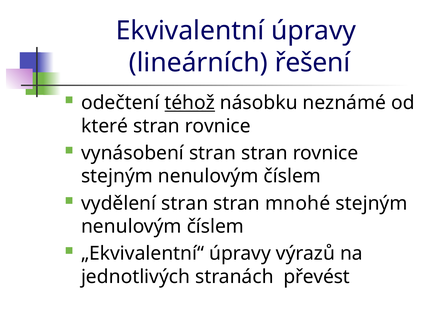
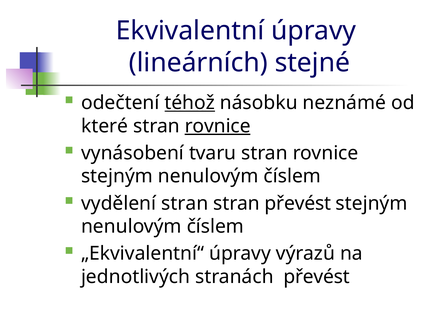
řešení: řešení -> stejné (312, 63)
rovnice underline: none -> present (218, 126)
vynásobení stran: stran -> tvaru (213, 153)
stran mnohé: mnohé -> převést (298, 203)
